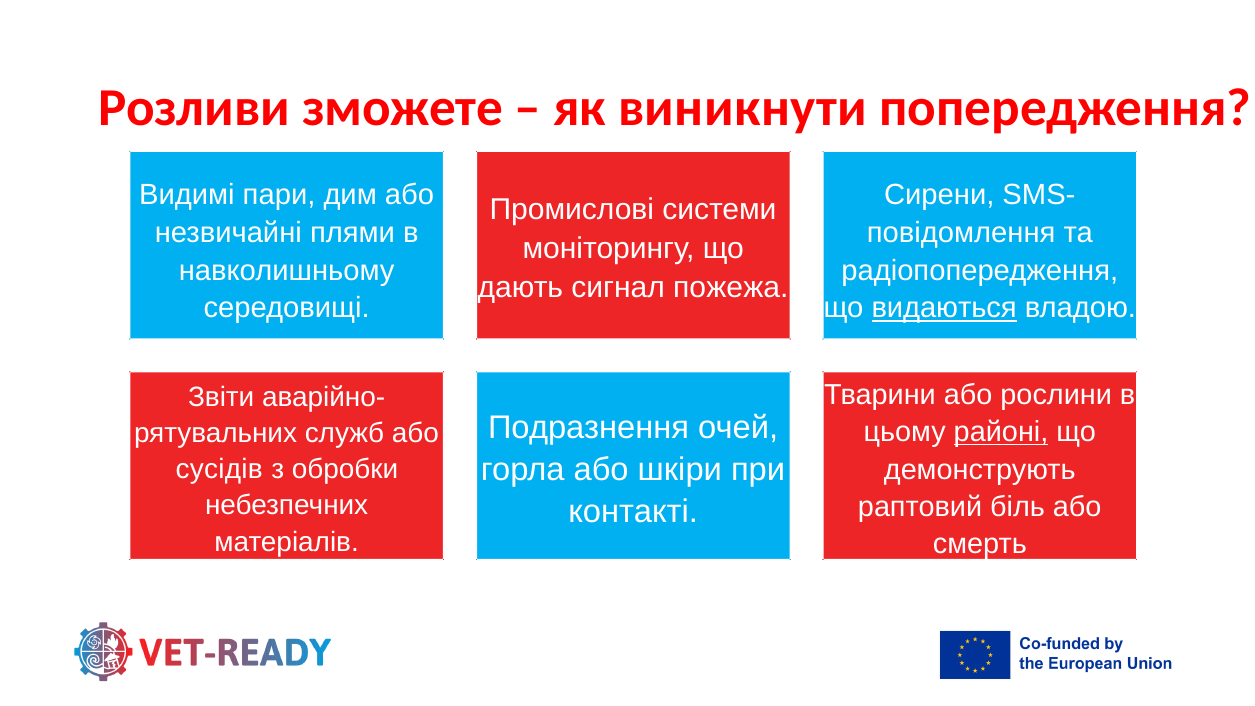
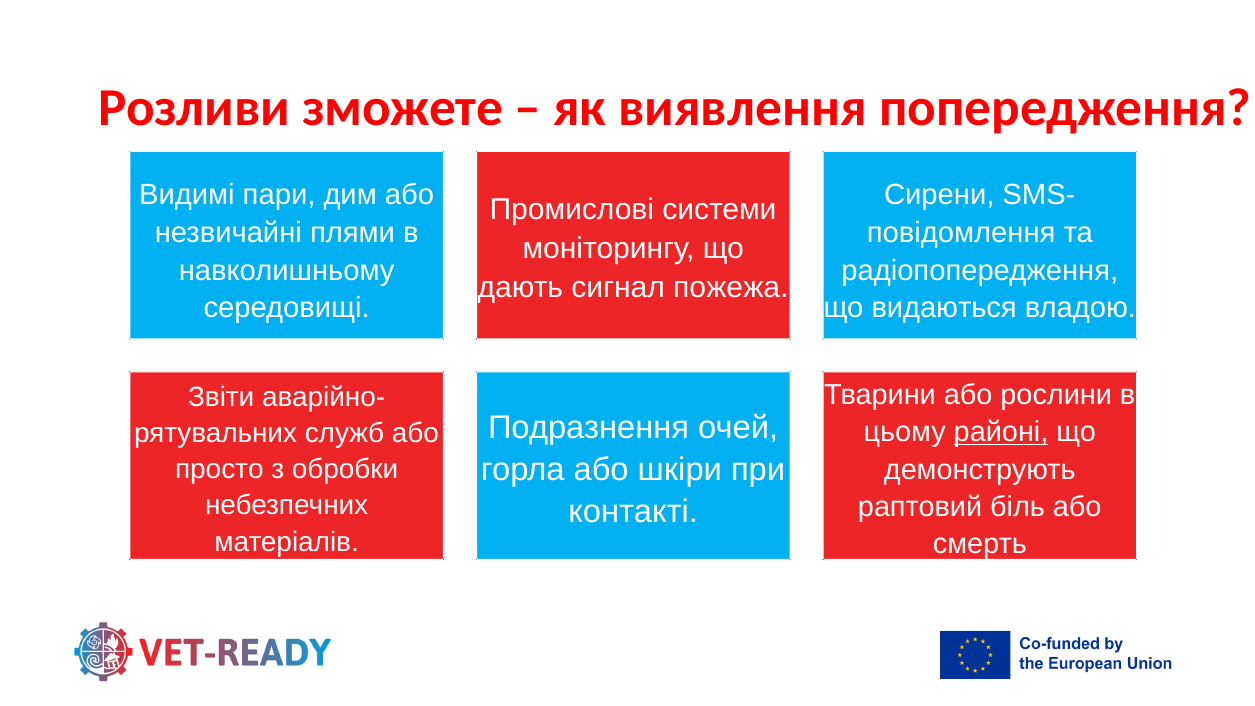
виникнути: виникнути -> виявлення (743, 108)
видаються underline: present -> none (944, 308)
сусідів: сусідів -> просто (219, 469)
